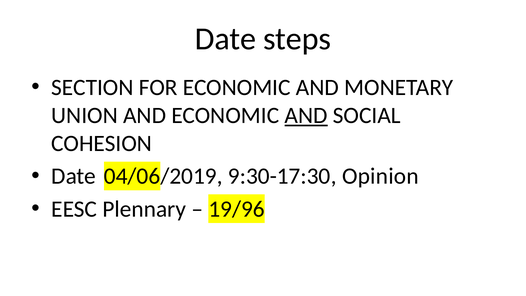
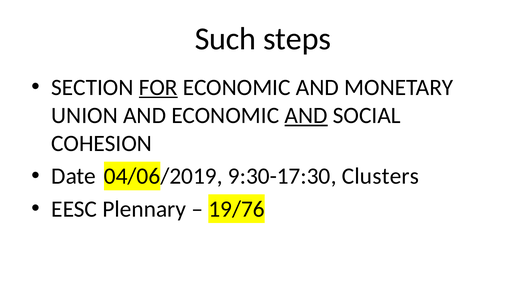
Date: Date -> Such (225, 39)
FOR underline: none -> present (158, 87)
Opinion: Opinion -> Clusters (380, 176)
19/96: 19/96 -> 19/76 (237, 209)
